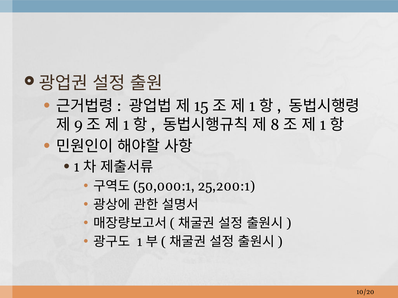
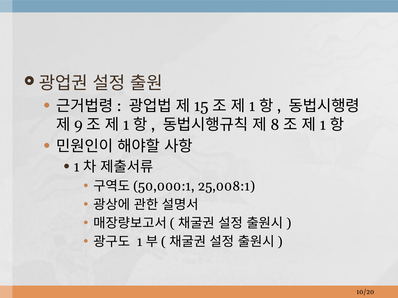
25,200:1: 25,200:1 -> 25,008:1 (226, 186)
